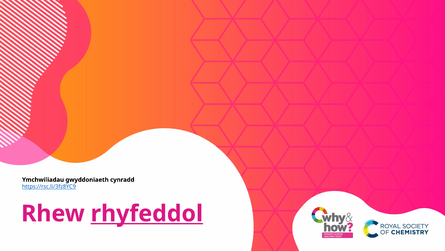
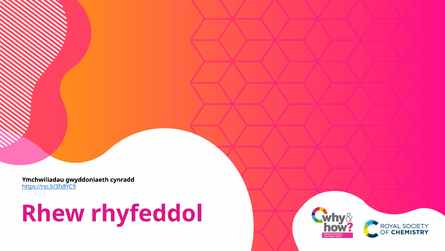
rhyfeddol underline: present -> none (147, 213)
